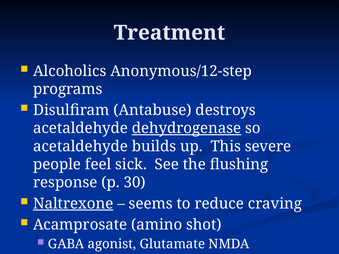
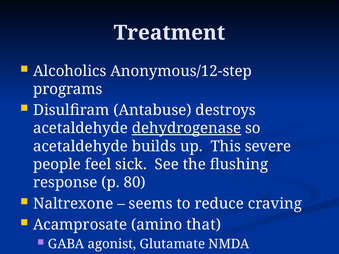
30: 30 -> 80 (135, 183)
Naltrexone underline: present -> none (73, 204)
shot: shot -> that (204, 225)
